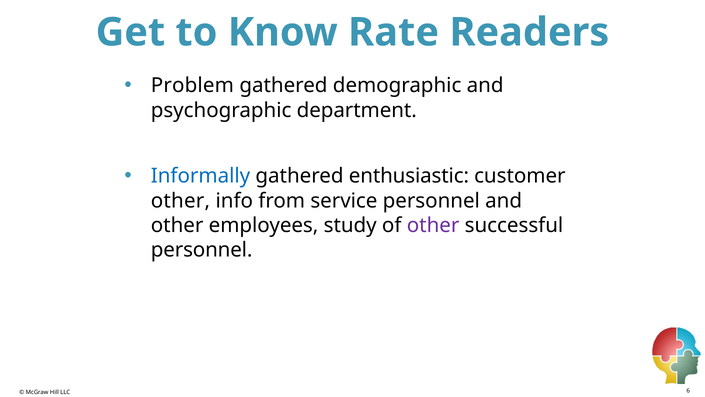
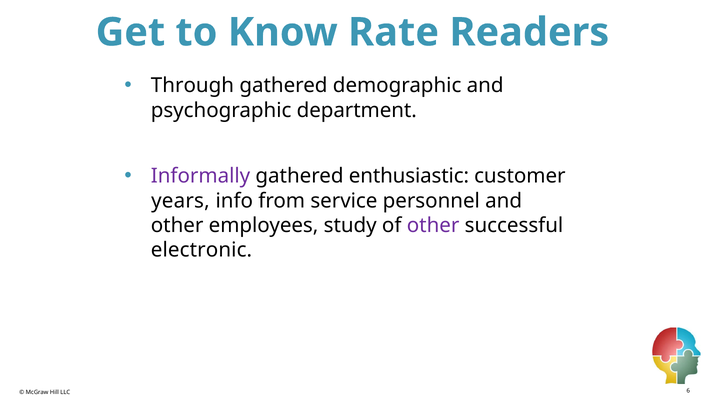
Problem: Problem -> Through (192, 86)
Informally colour: blue -> purple (201, 176)
other: other -> years (180, 201)
personnel: personnel -> electronic (201, 250)
